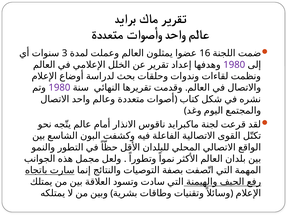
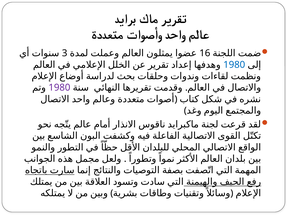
1980 colour: purple -> blue (234, 65)
